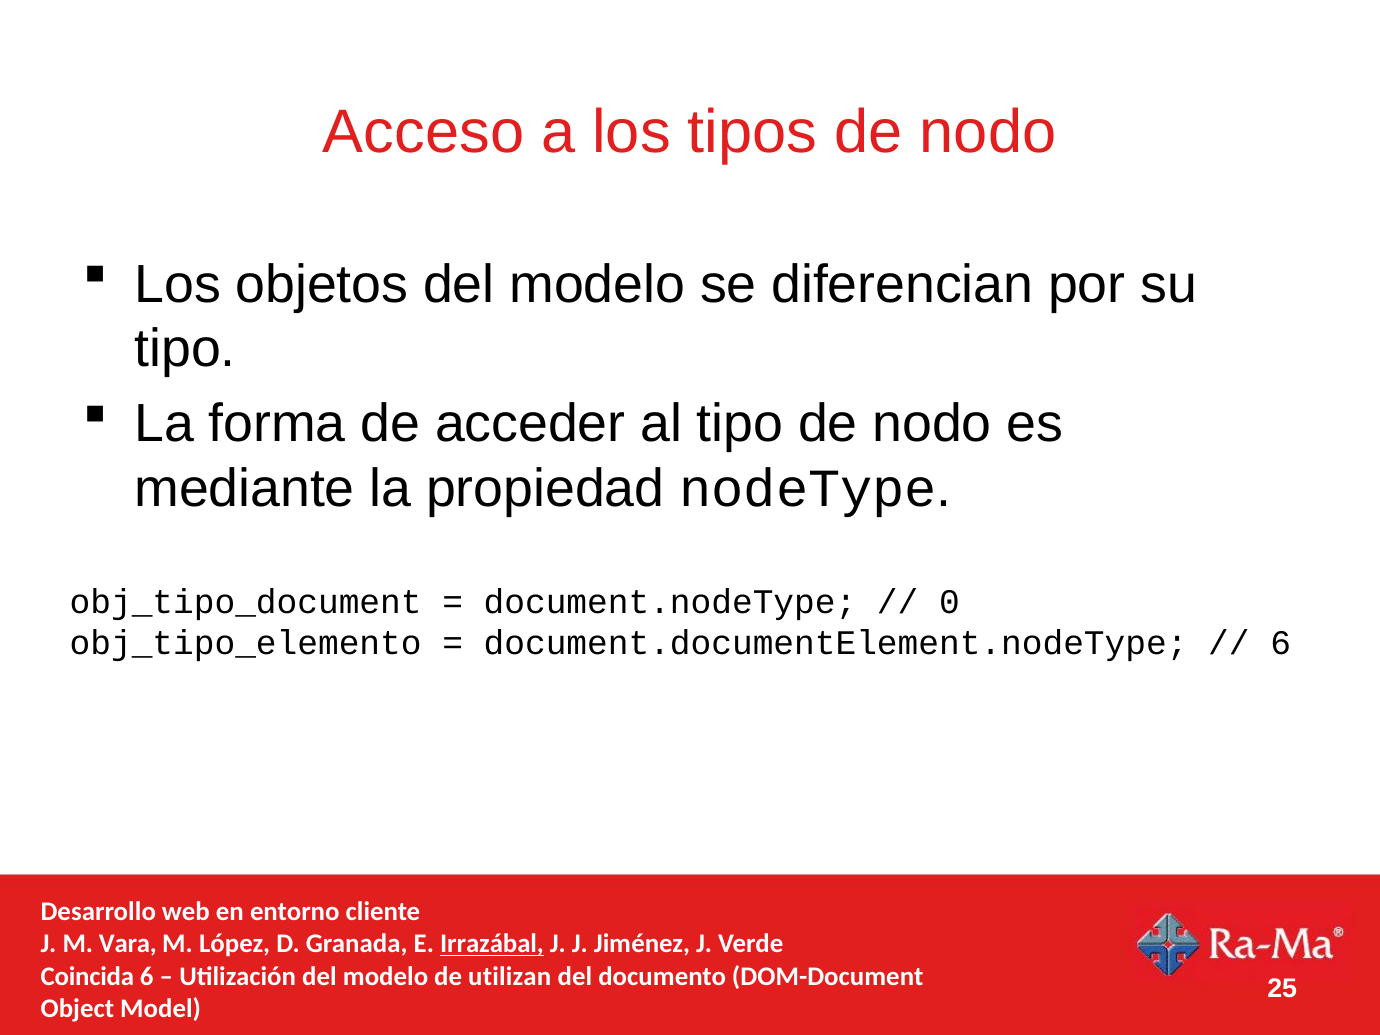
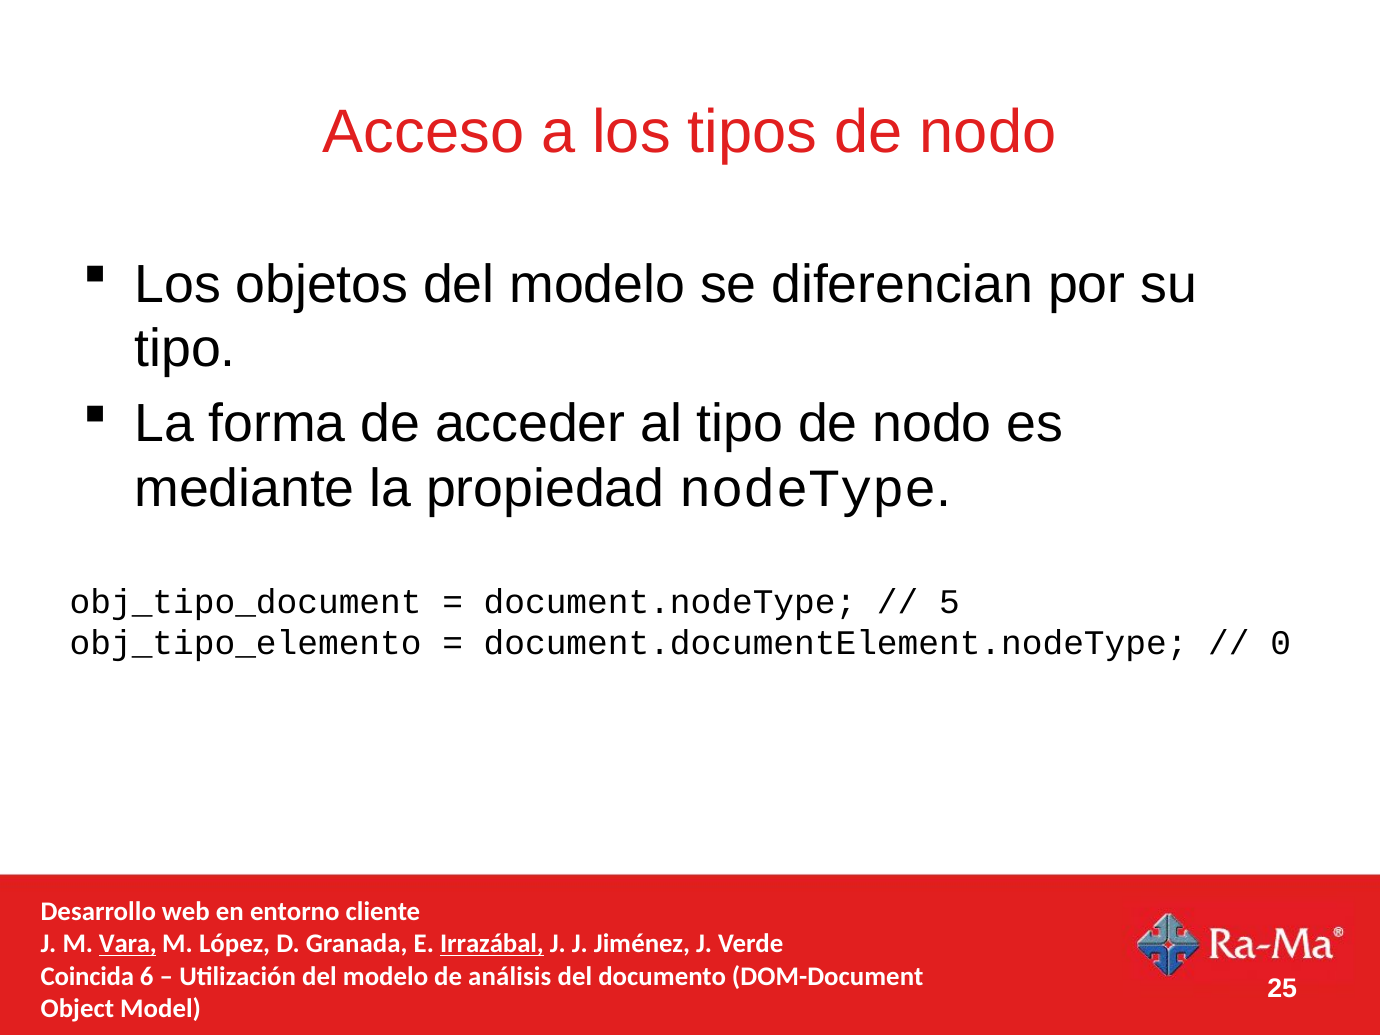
0: 0 -> 5 (949, 602)
6: 6 -> 0 (1281, 643)
Vara underline: none -> present (128, 944)
utilizan: utilizan -> análisis (510, 976)
